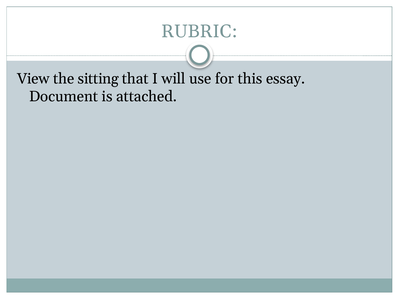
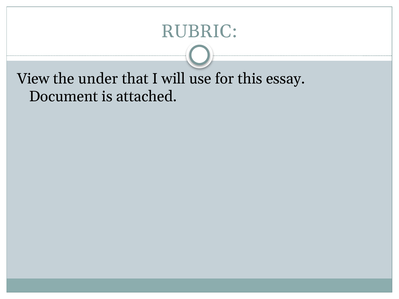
sitting: sitting -> under (98, 79)
